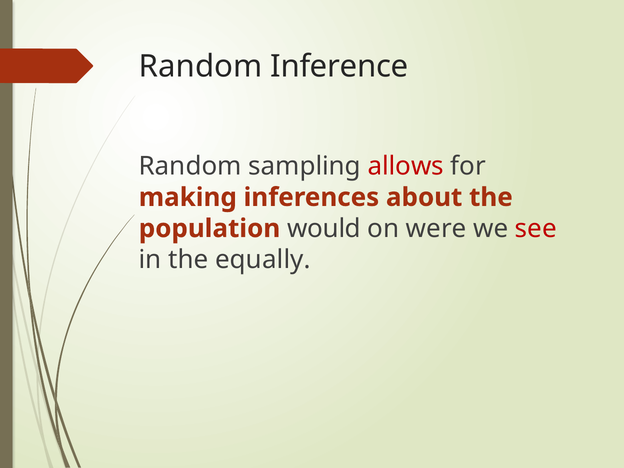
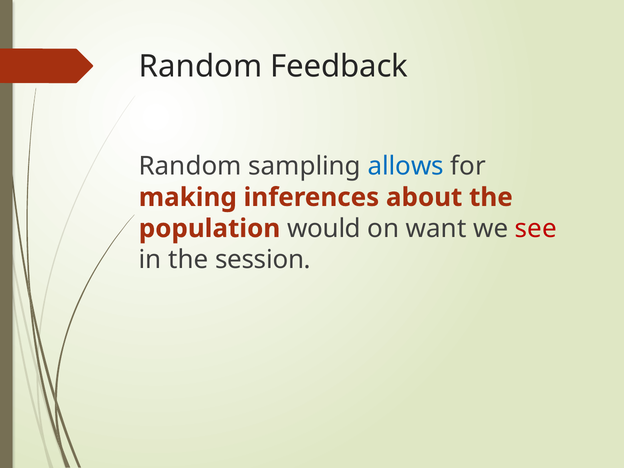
Inference: Inference -> Feedback (339, 67)
allows colour: red -> blue (406, 166)
were: were -> want (436, 229)
equally: equally -> session (263, 260)
